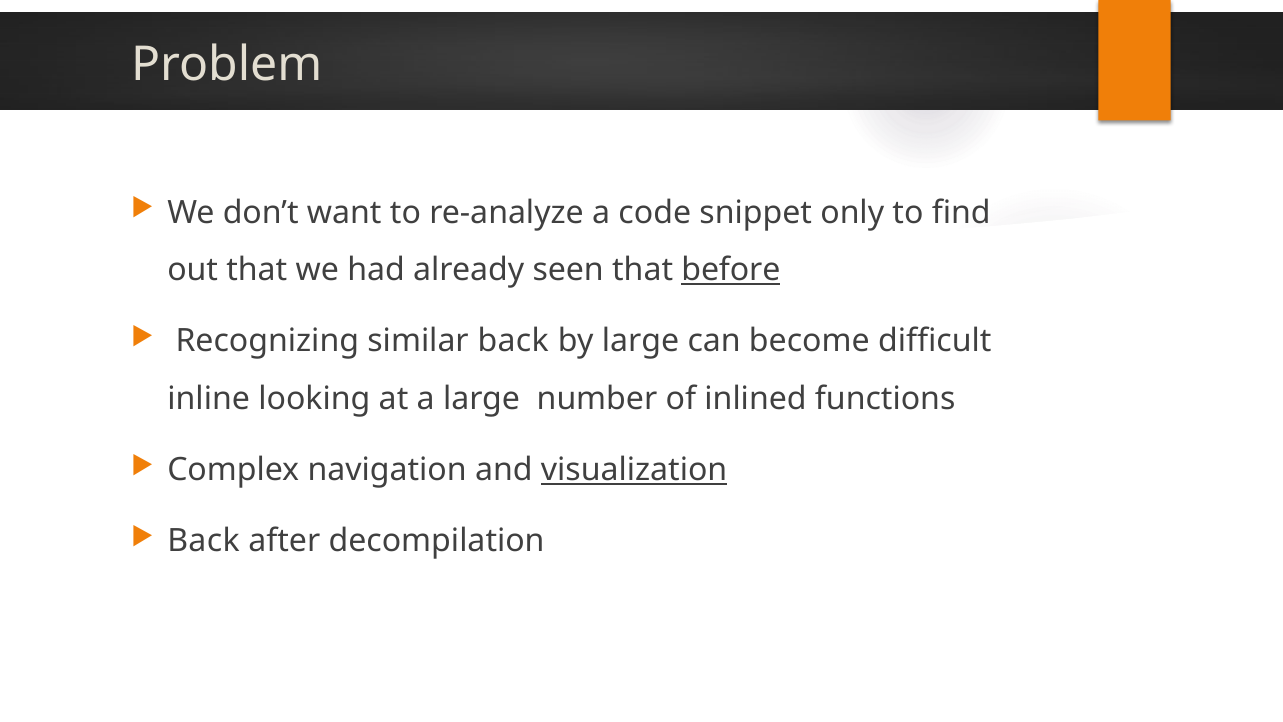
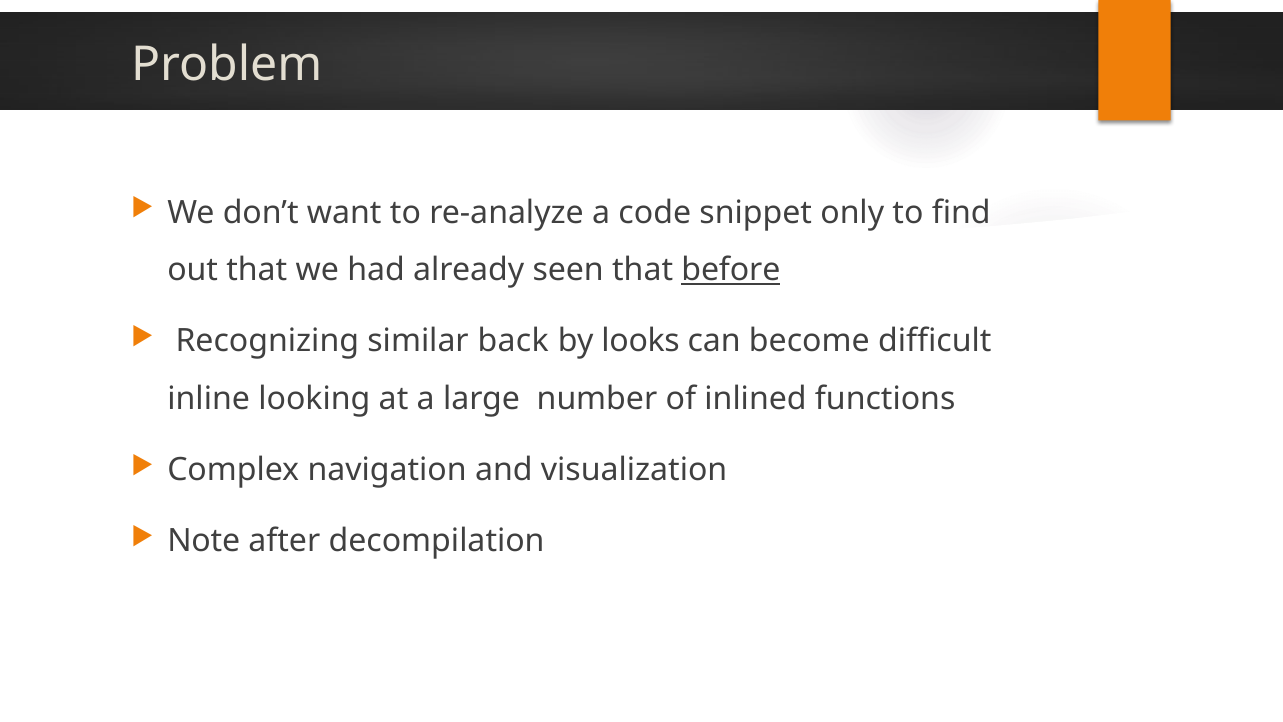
by large: large -> looks (641, 341)
visualization underline: present -> none (634, 470)
Back: Back -> Note (204, 541)
